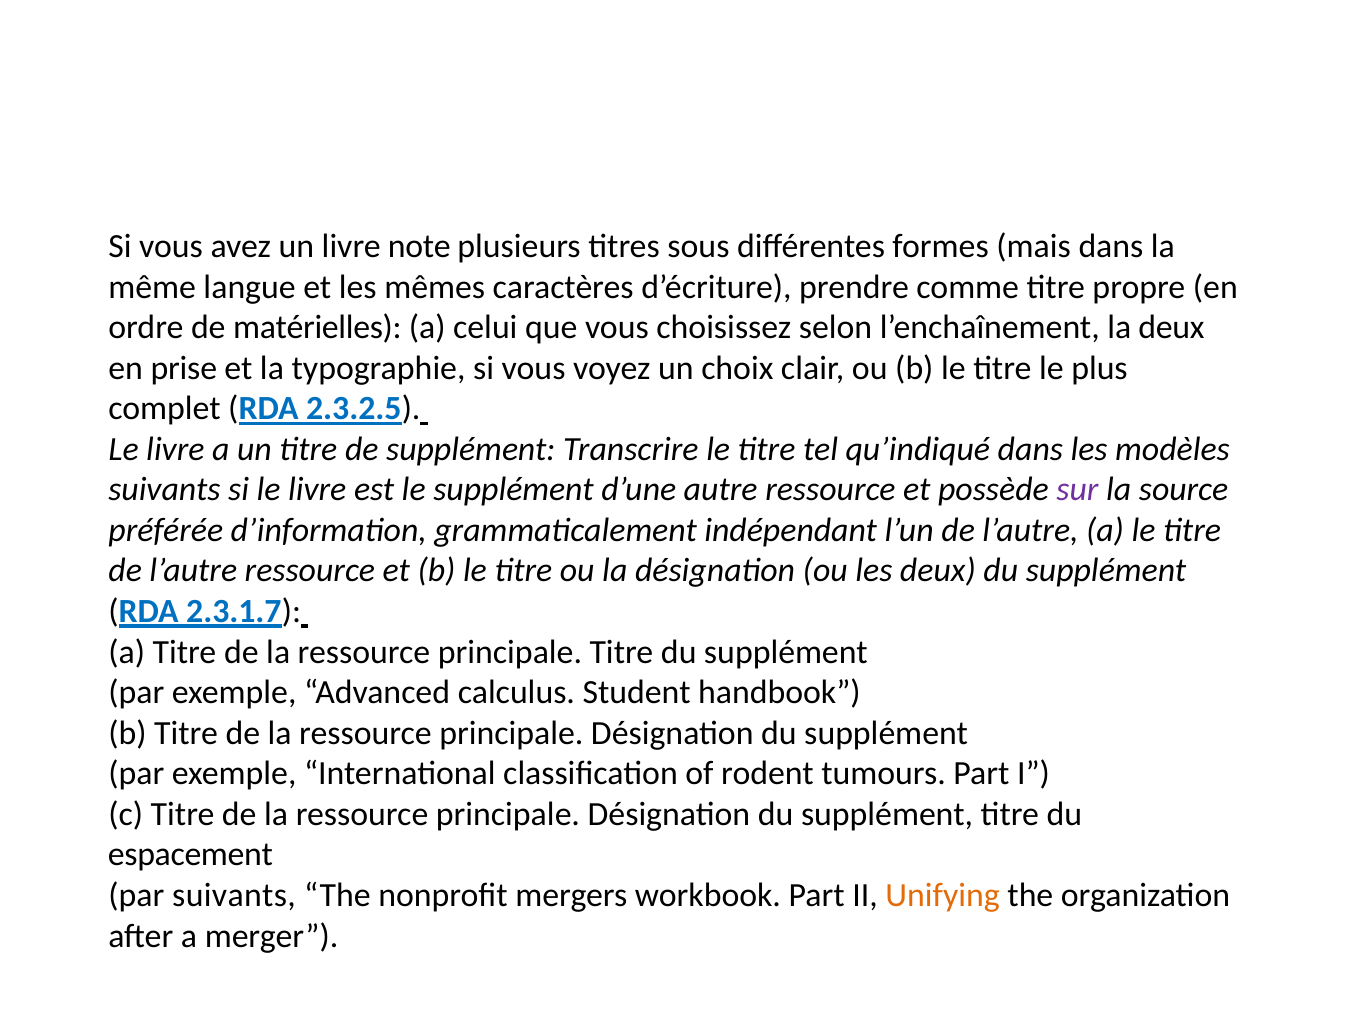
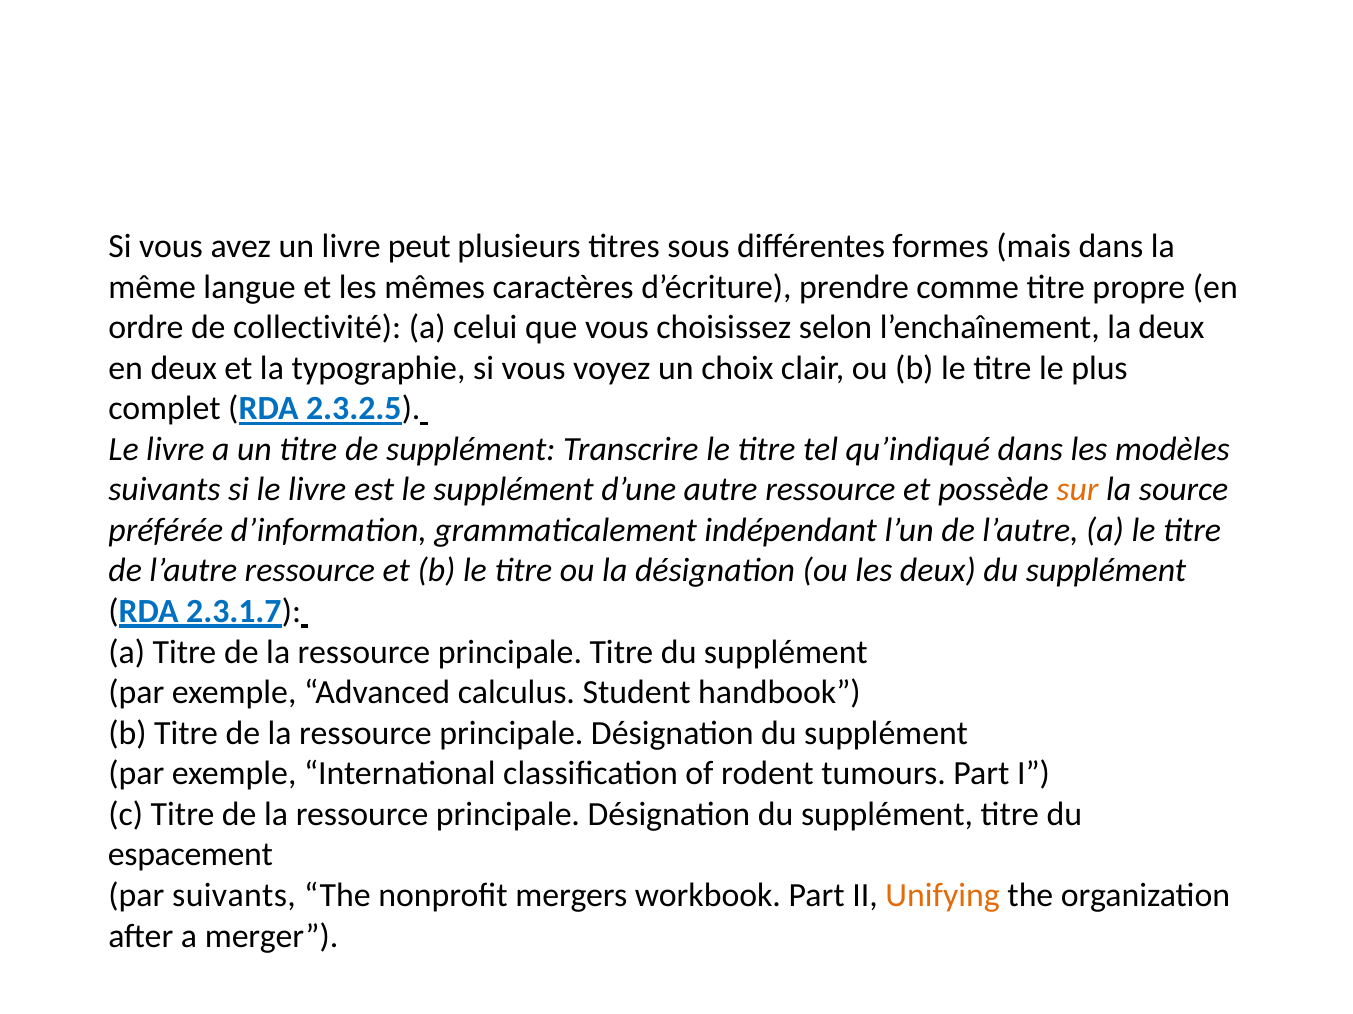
note: note -> peut (419, 247)
matérielles: matérielles -> collectivité (317, 328)
en prise: prise -> deux (184, 368)
sur colour: purple -> orange (1077, 490)
